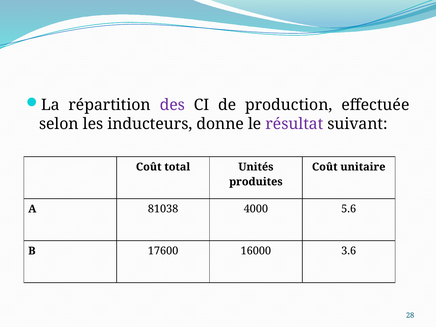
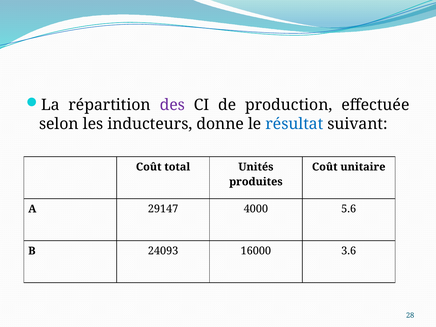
résultat colour: purple -> blue (294, 124)
81038: 81038 -> 29147 (163, 209)
17600: 17600 -> 24093 (163, 251)
